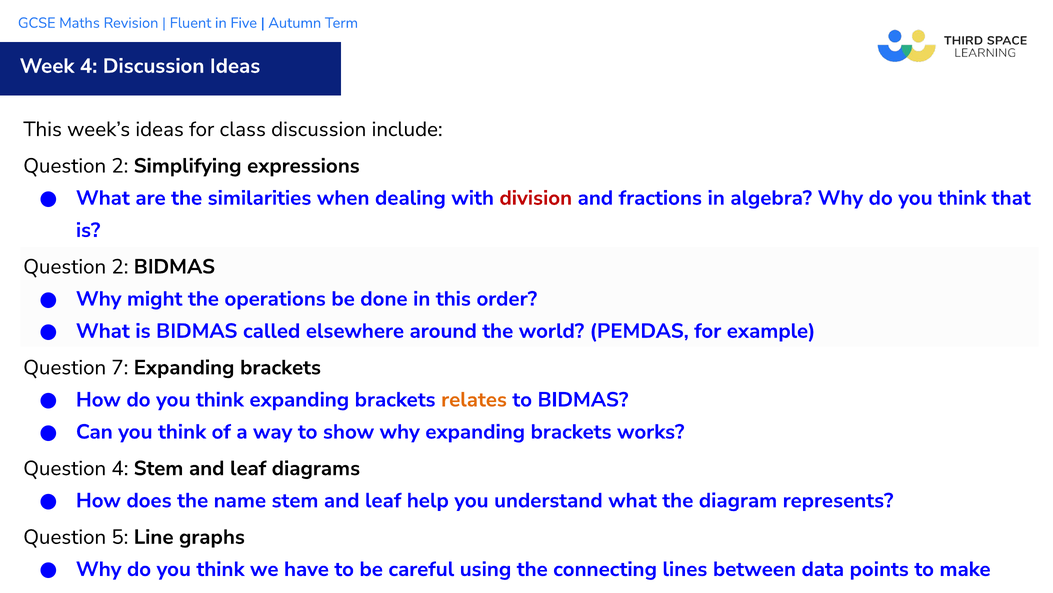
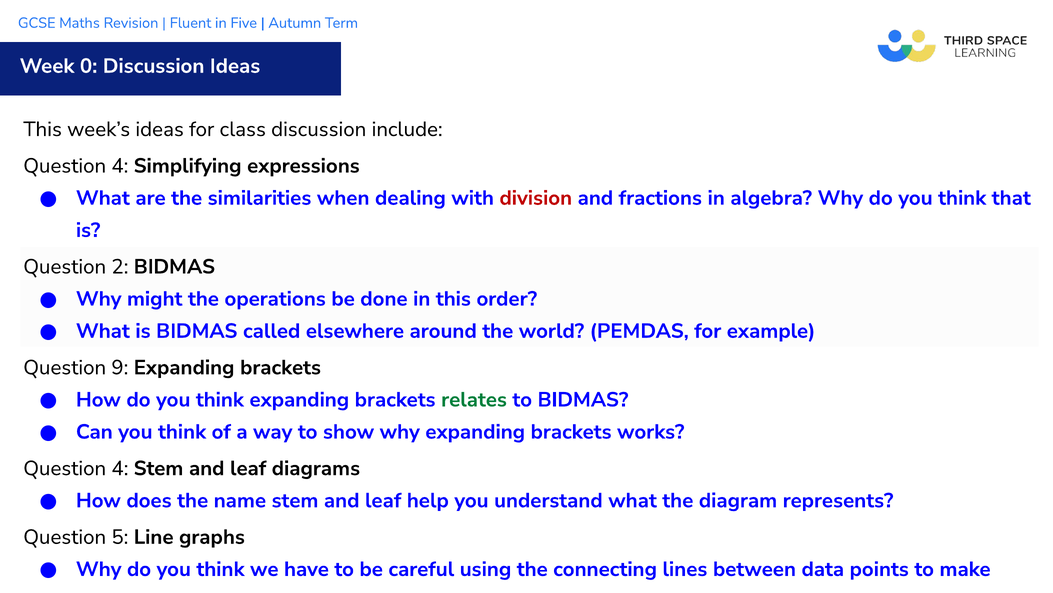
Week 4: 4 -> 0 (89, 66)
2: 2 -> 4 (120, 166)
7: 7 -> 9 (120, 367)
relates colour: orange -> green (474, 399)
